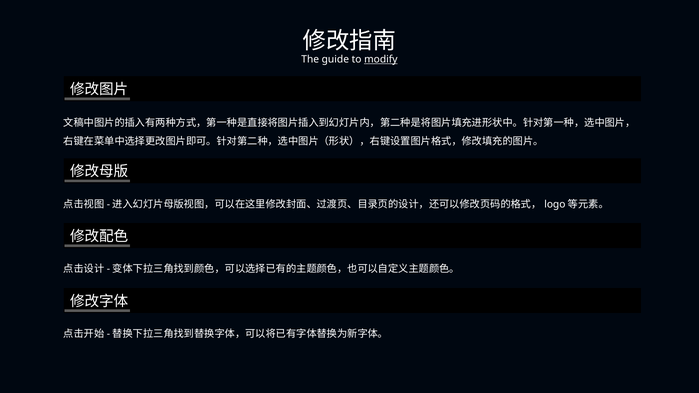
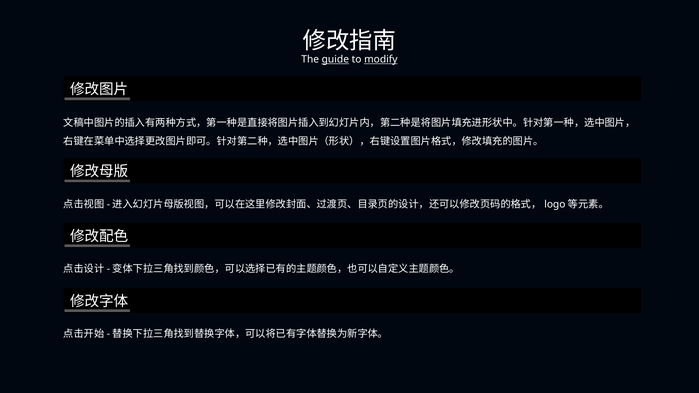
guide underline: none -> present (335, 59)
